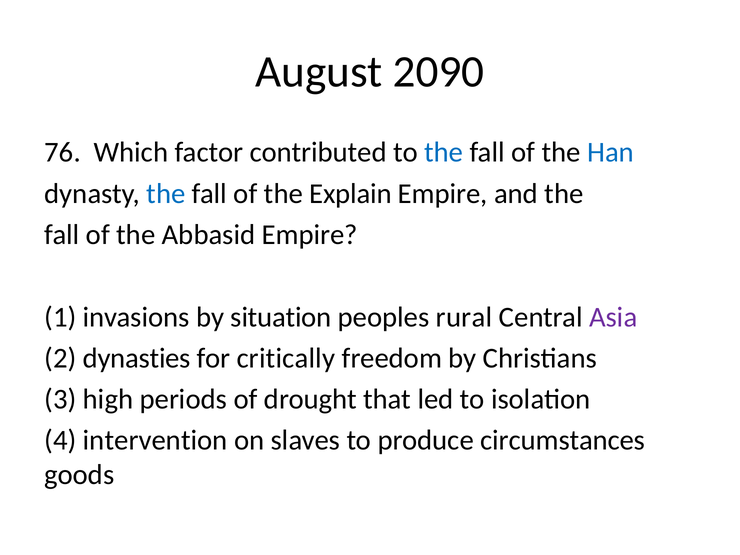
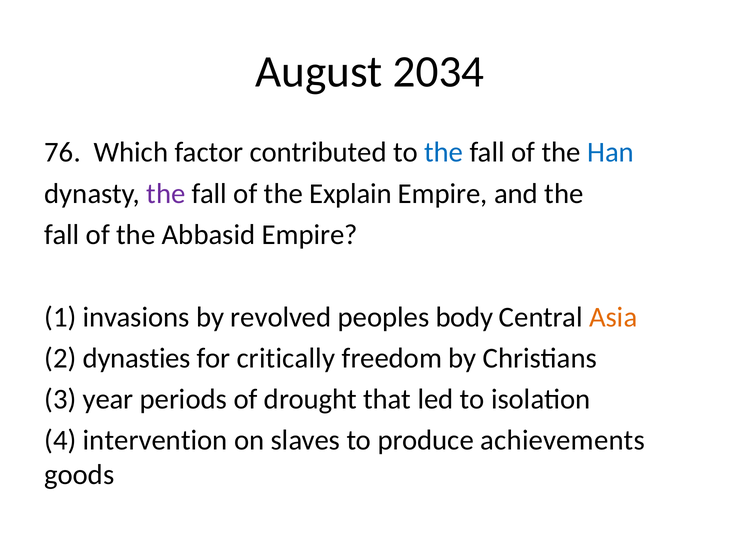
2090: 2090 -> 2034 (439, 72)
the colour: blue -> purple (166, 194)
situation: situation -> revolved (281, 317)
rural: rural -> body (464, 317)
Asia colour: purple -> orange (613, 317)
high: high -> year (108, 399)
circumstances: circumstances -> achievements (563, 440)
